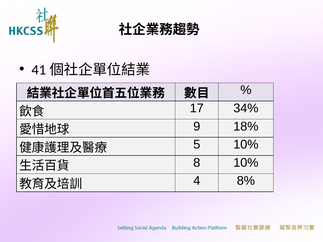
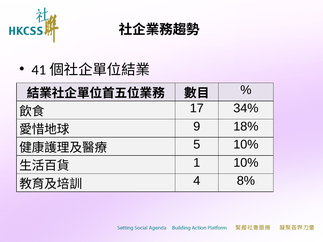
8: 8 -> 1 (197, 163)
